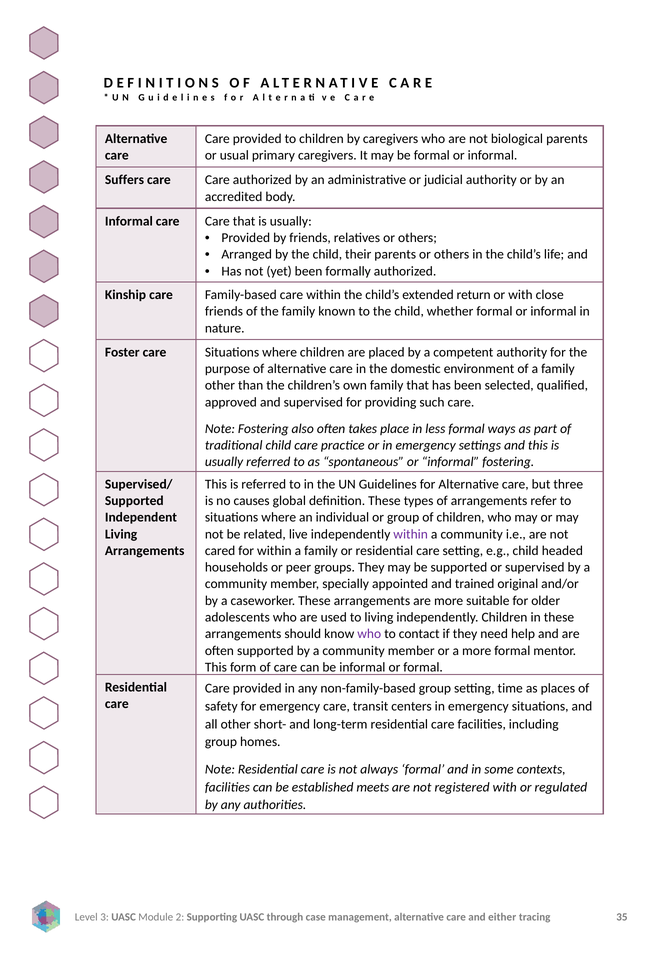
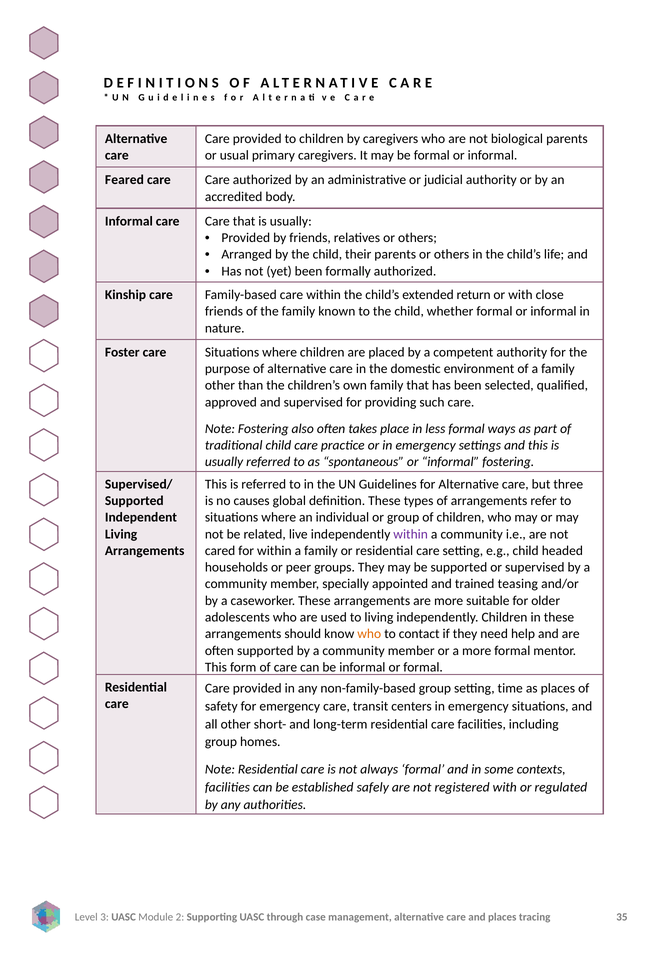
Suffers: Suffers -> Feared (124, 180)
original: original -> teasing (518, 584)
who colour: purple -> orange (369, 634)
meets: meets -> safely (373, 787)
and either: either -> places (502, 917)
